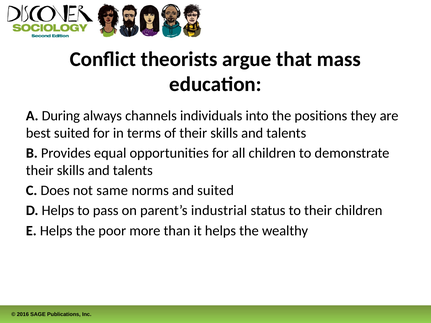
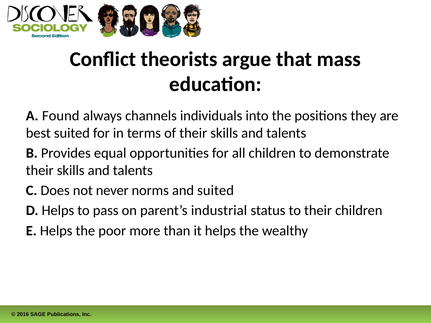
During: During -> Found (61, 116)
same: same -> never (112, 191)
